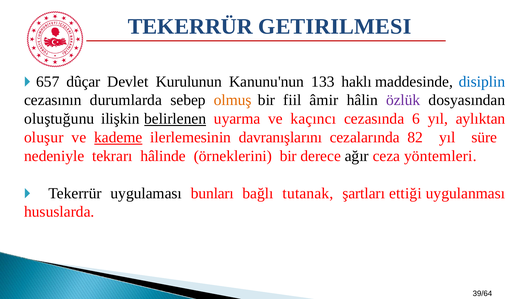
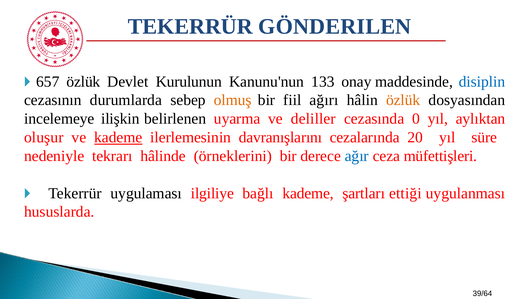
GETIRILMESI: GETIRILMESI -> GÖNDERILEN (335, 26)
dûçar: dûçar -> özlük (83, 82)
haklı: haklı -> onay (357, 82)
âmir: âmir -> ağırı (324, 100)
özlük colour: purple -> orange (403, 100)
oluştuğunu: oluştuğunu -> incelemeye (59, 119)
belirlenen underline: present -> none (175, 119)
kaçıncı: kaçıncı -> deliller (313, 119)
6: 6 -> 0 (416, 119)
82: 82 -> 20 (415, 138)
ağır colour: black -> blue (357, 156)
yöntemleri: yöntemleri -> müfettişleri (440, 156)
bunları: bunları -> ilgiliye (212, 193)
bağlı tutanak: tutanak -> kademe (308, 193)
